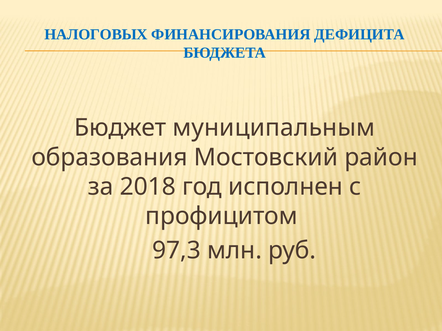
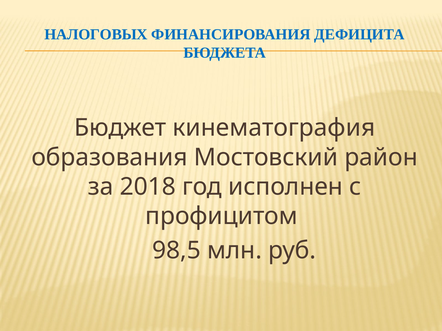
муниципальным: муниципальным -> кинематография (274, 128)
97,3: 97,3 -> 98,5 (176, 251)
